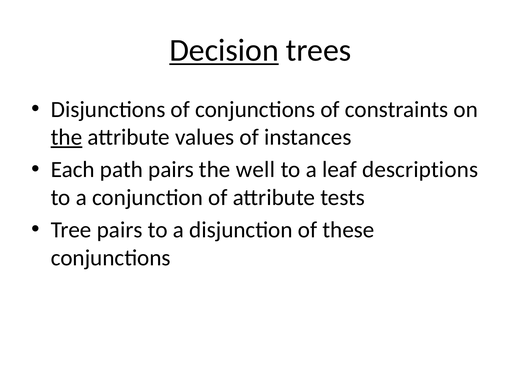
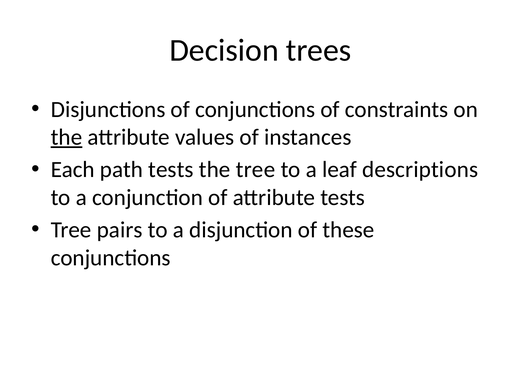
Decision underline: present -> none (224, 50)
path pairs: pairs -> tests (171, 170)
the well: well -> tree (255, 170)
